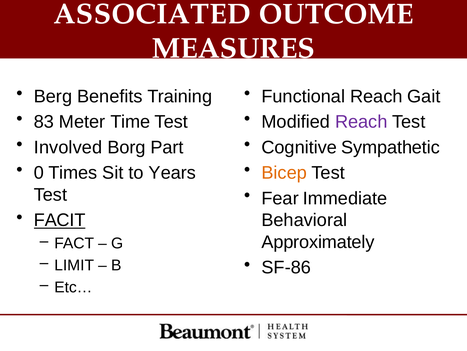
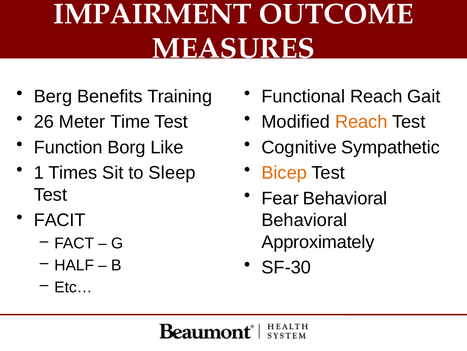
ASSOCIATED: ASSOCIATED -> IMPAIRMENT (152, 14)
83: 83 -> 26 (44, 122)
Reach colour: purple -> orange (361, 122)
Involved: Involved -> Function (68, 147)
Part: Part -> Like (167, 147)
0: 0 -> 1 (39, 173)
Years: Years -> Sleep (172, 173)
Fear Immediate: Immediate -> Behavioral (345, 198)
FACIT underline: present -> none (60, 220)
LIMIT: LIMIT -> HALF (74, 265)
SF-86: SF-86 -> SF-30 (286, 267)
